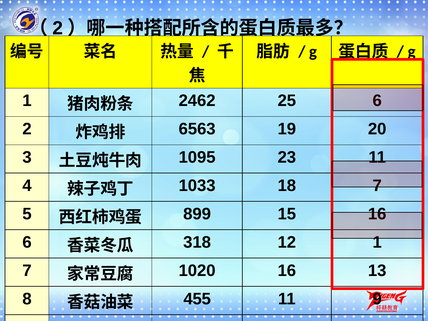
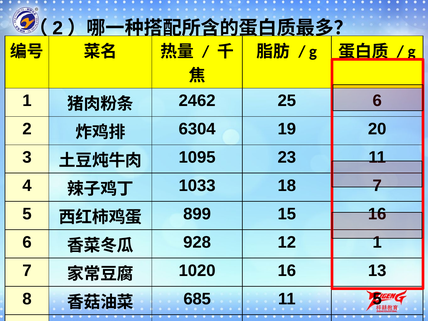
6563: 6563 -> 6304 (197, 129)
318: 318 -> 928 (197, 242)
455: 455 -> 685 (197, 299)
11 9: 9 -> 5 (377, 299)
